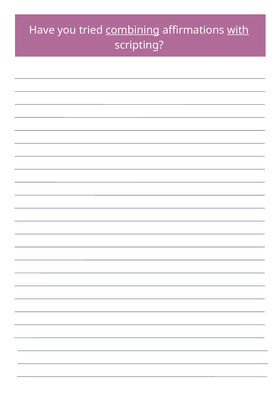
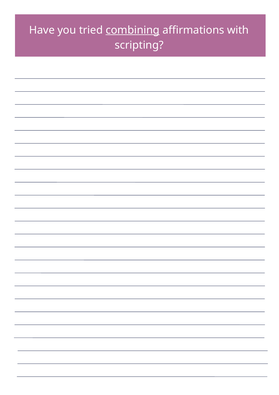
with underline: present -> none (238, 30)
